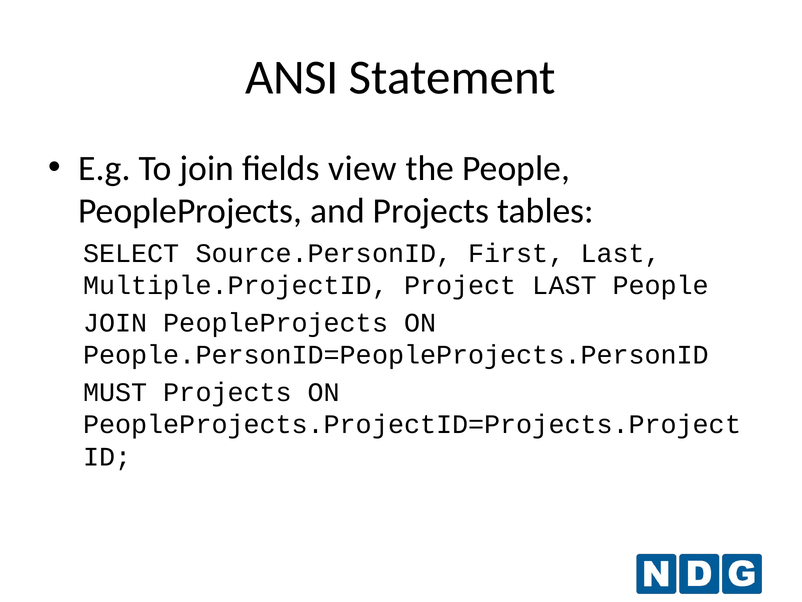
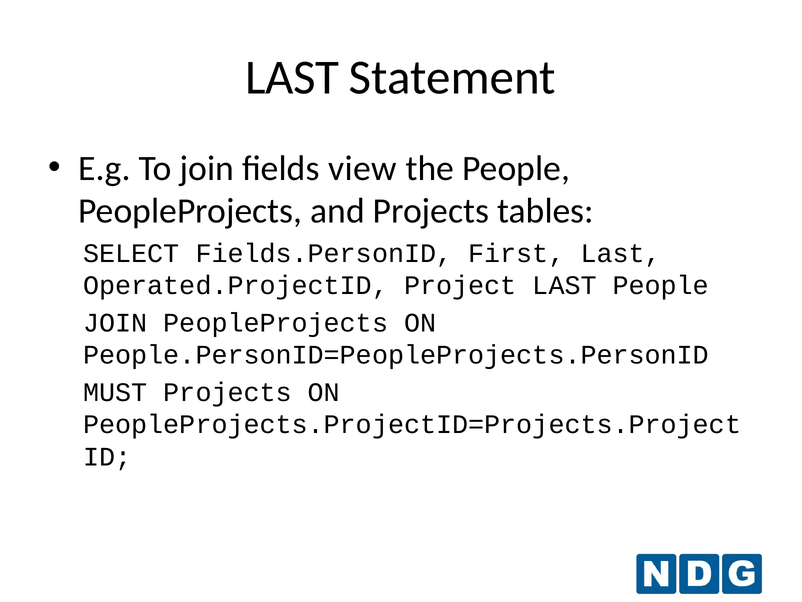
ANSI: ANSI -> LAST (292, 78)
Source.PersonID: Source.PersonID -> Fields.PersonID (324, 253)
Multiple.ProjectID: Multiple.ProjectID -> Operated.ProjectID (236, 285)
